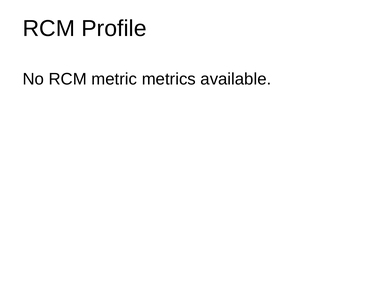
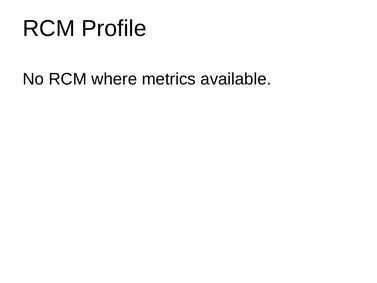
metric: metric -> where (114, 79)
